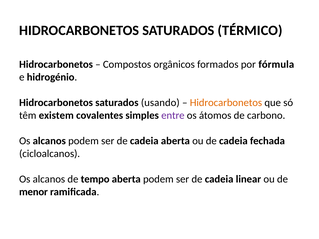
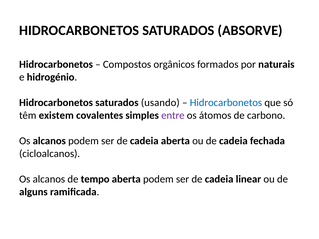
TÉRMICO: TÉRMICO -> ABSORVE (250, 31)
fórmula: fórmula -> naturais (276, 65)
Hidrocarbonetos colour: orange -> blue (226, 103)
menor: menor -> alguns (33, 192)
